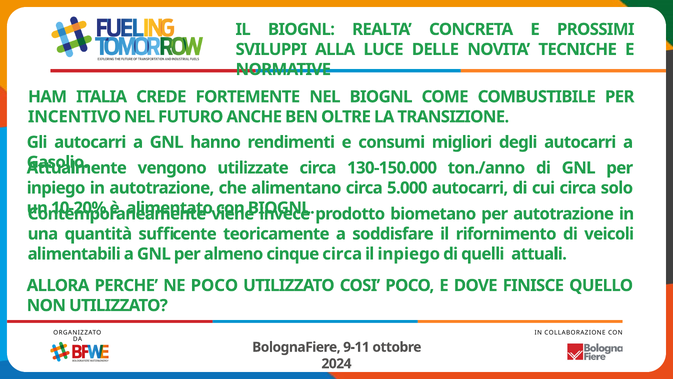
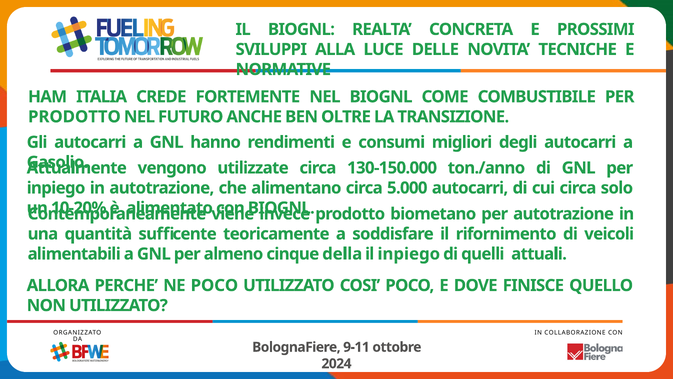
INCENTIVO: INCENTIVO -> PRODOTTO (74, 117)
cinque circa: circa -> della (342, 254)
